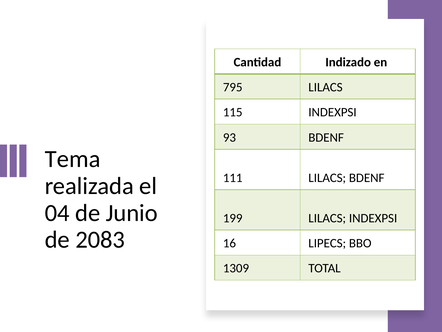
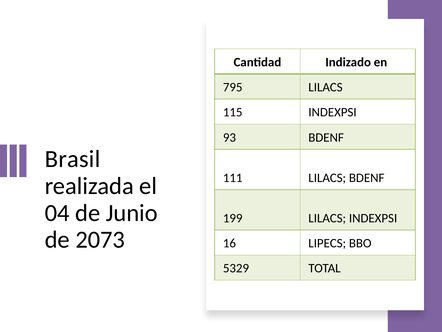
Tema: Tema -> Brasil (73, 159)
2083: 2083 -> 2073 (100, 240)
1309: 1309 -> 5329 (236, 268)
